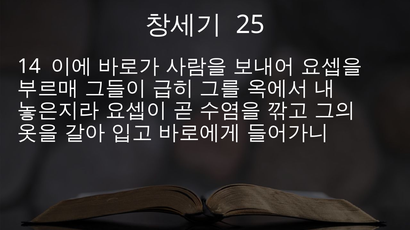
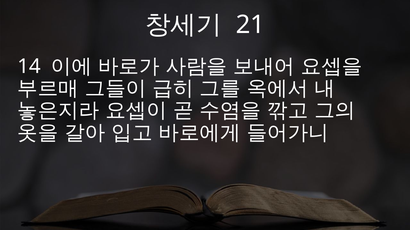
25: 25 -> 21 (250, 25)
